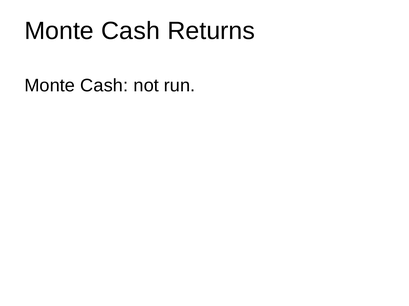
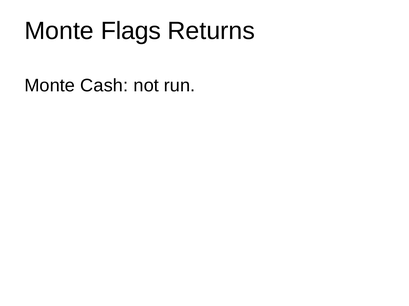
Cash: Cash -> Flags (131, 31)
